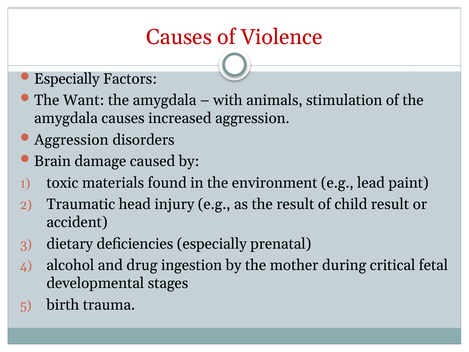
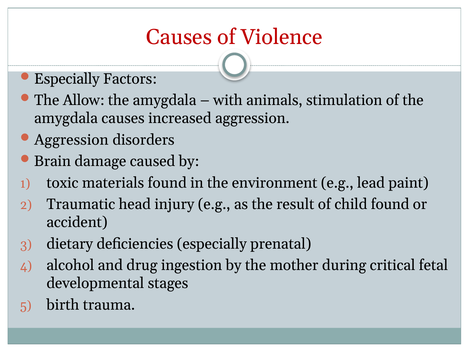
Want: Want -> Allow (84, 100)
child result: result -> found (390, 204)
